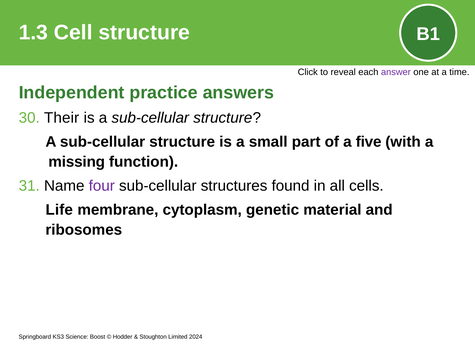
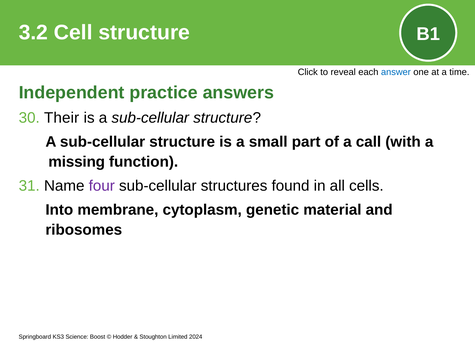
1.3: 1.3 -> 3.2 (33, 33)
answer colour: purple -> blue (396, 72)
five: five -> call (369, 142)
Life: Life -> Into (59, 210)
